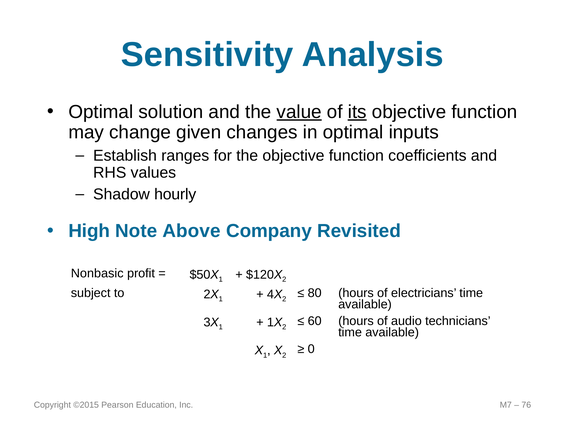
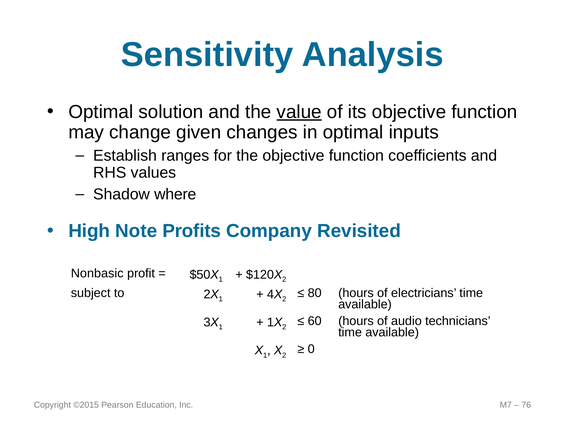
its underline: present -> none (357, 112)
hourly: hourly -> where (175, 194)
Above: Above -> Profits (192, 231)
